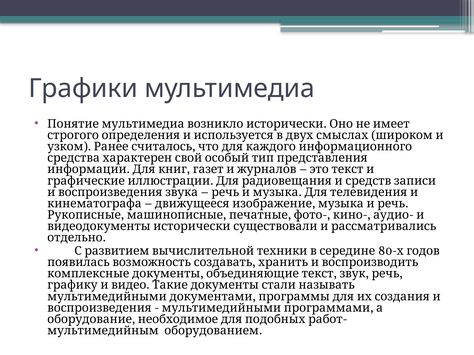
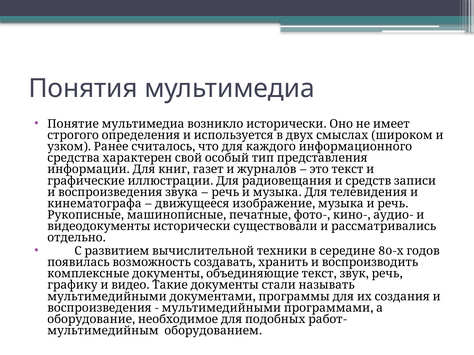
Графики: Графики -> Понятия (83, 89)
